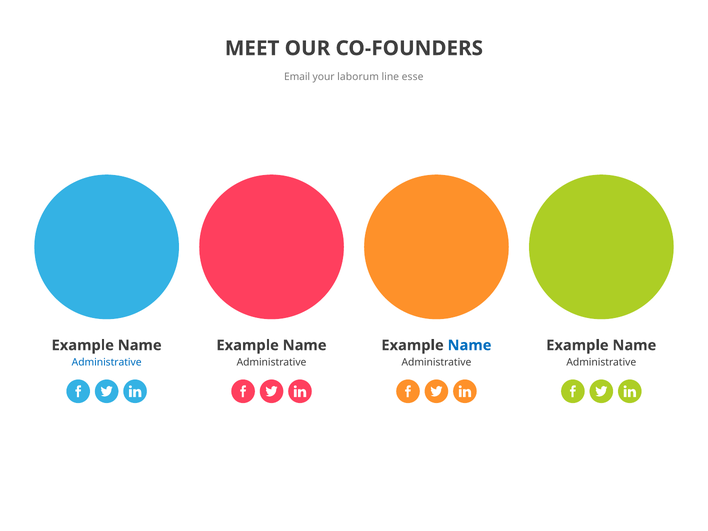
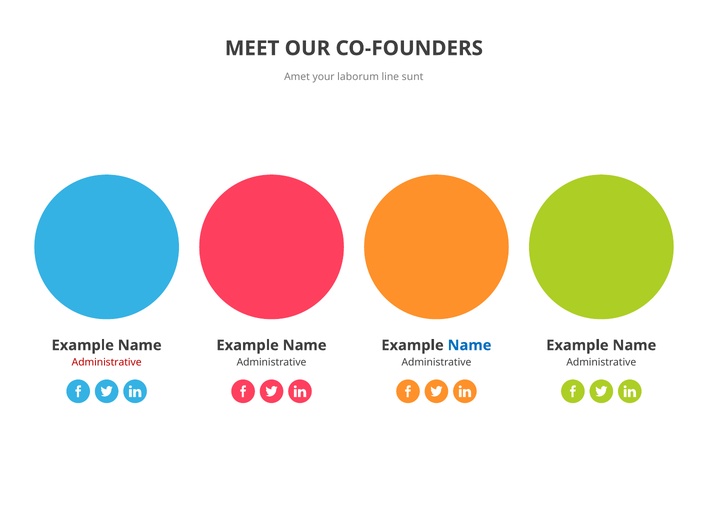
Email: Email -> Amet (297, 77)
esse: esse -> sunt (413, 77)
Administrative colour: blue -> red (107, 363)
